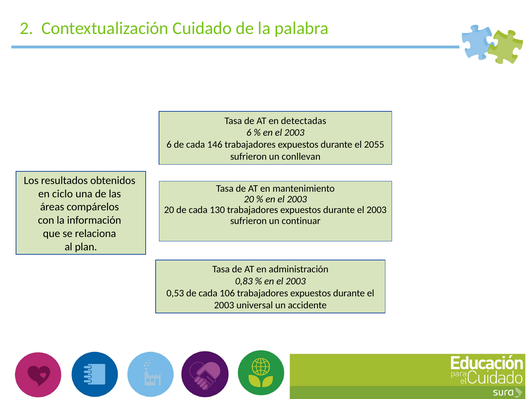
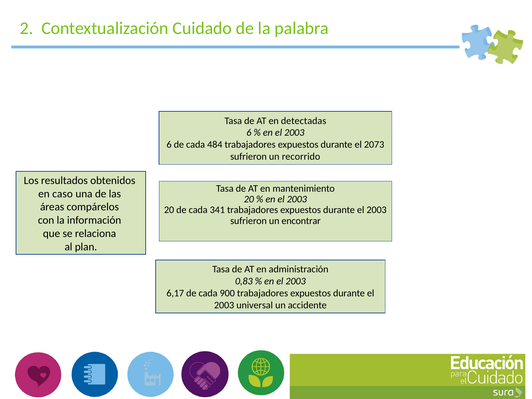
146: 146 -> 484 (215, 145)
2055: 2055 -> 2073 (374, 145)
conllevan: conllevan -> recorrido (301, 157)
ciclo: ciclo -> caso (63, 194)
130: 130 -> 341 (217, 210)
continuar: continuar -> encontrar (301, 221)
0,53: 0,53 -> 6,17 (175, 293)
106: 106 -> 900 (227, 293)
